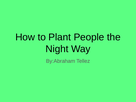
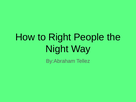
Plant: Plant -> Right (60, 37)
